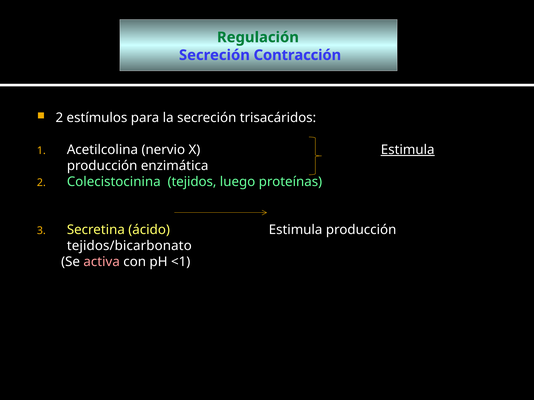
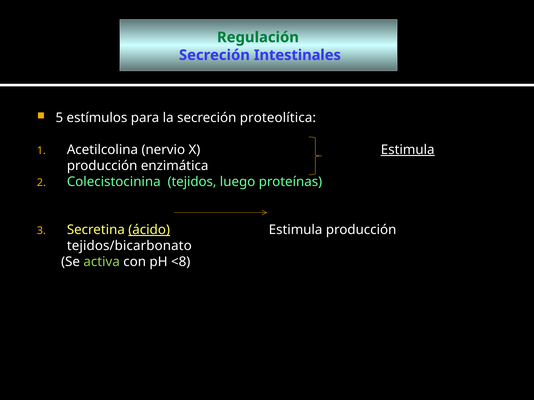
Contracción: Contracción -> Intestinales (297, 55)
2: 2 -> 5 (59, 118)
trisacáridos: trisacáridos -> proteolítica (278, 118)
ácido underline: none -> present (149, 230)
activa colour: pink -> light green (102, 262)
<1: <1 -> <8 (181, 262)
